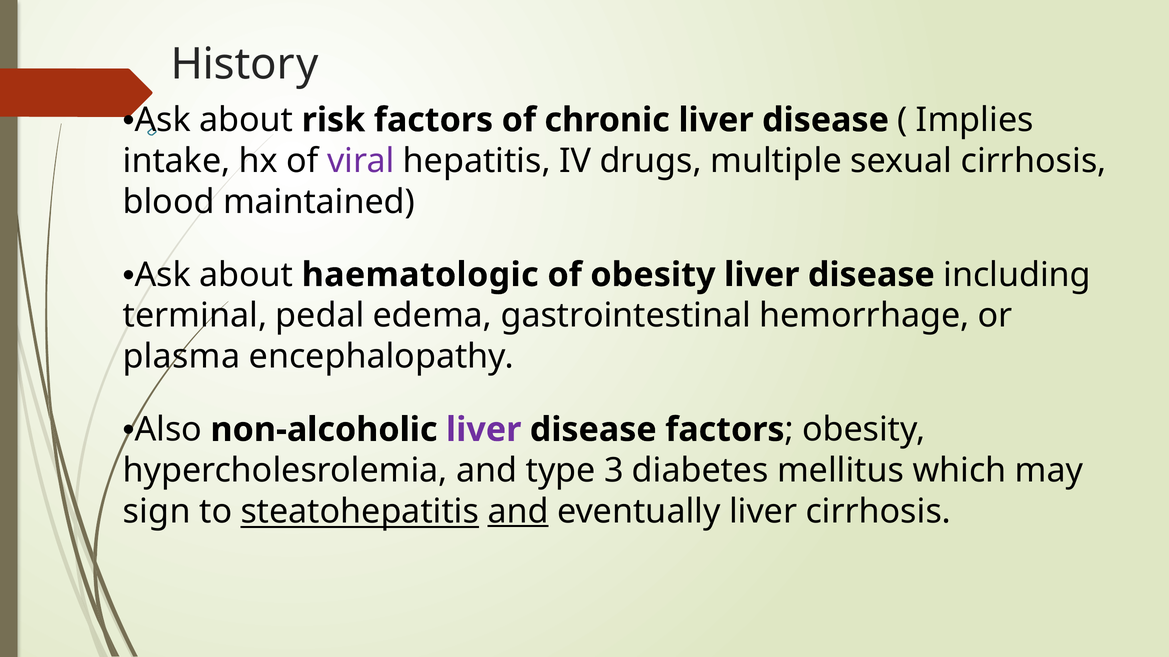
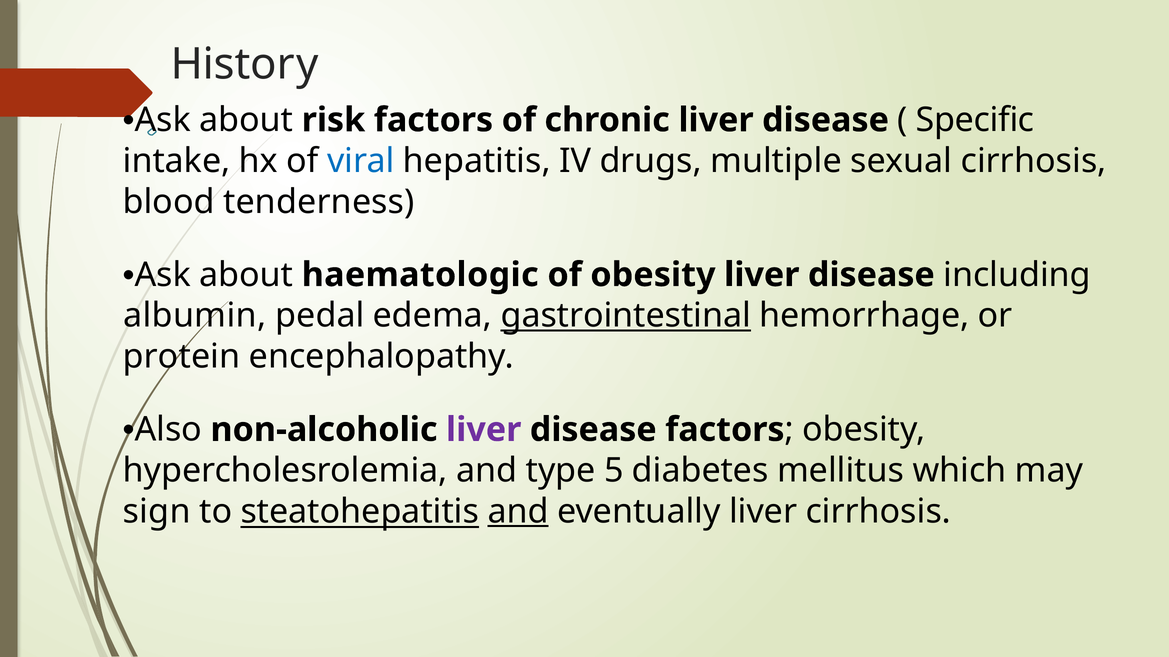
Implies: Implies -> Specific (975, 120)
viral colour: purple -> blue (361, 161)
maintained: maintained -> tenderness (319, 202)
terminal: terminal -> albumin (195, 316)
gastrointestinal underline: none -> present (626, 316)
plasma: plasma -> protein (182, 357)
3: 3 -> 5 (614, 471)
